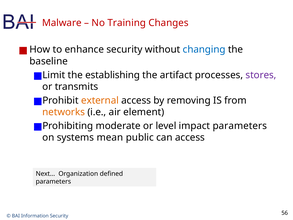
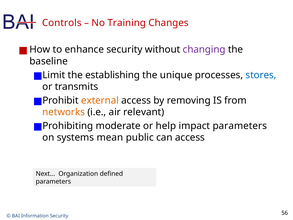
Malware: Malware -> Controls (62, 23)
changing colour: blue -> purple (204, 50)
artifact: artifact -> unique (176, 75)
stores colour: purple -> blue (261, 75)
element: element -> relevant (144, 112)
level: level -> help (166, 126)
